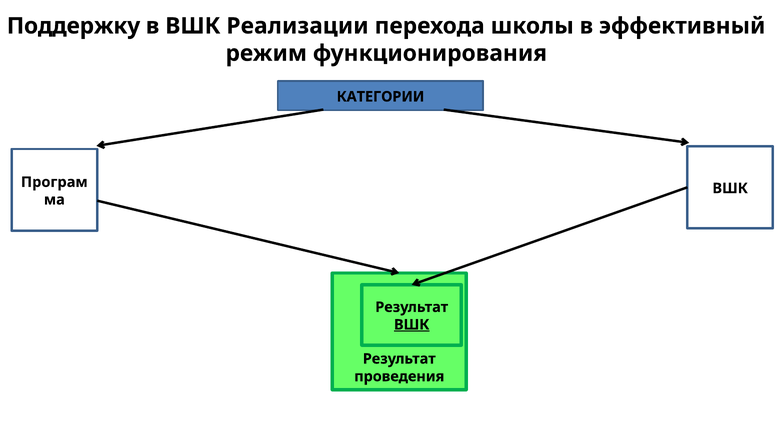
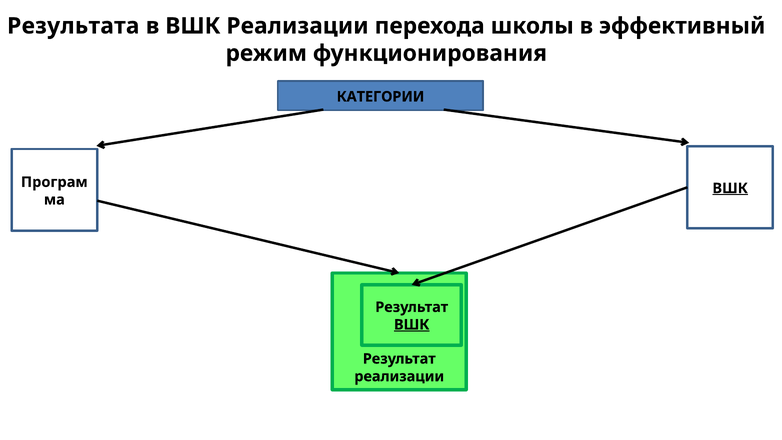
Поддержку: Поддержку -> Результата (73, 26)
ВШК underline: none -> present (730, 188)
проведения: проведения -> реализации (399, 376)
